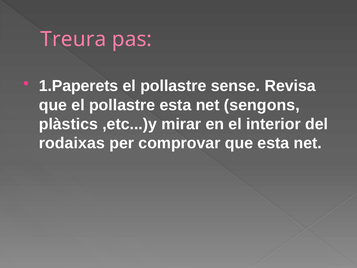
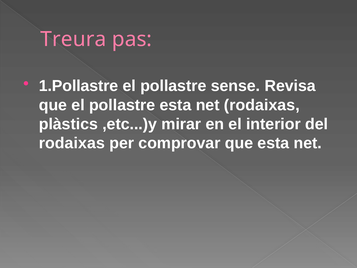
1.Paperets: 1.Paperets -> 1.Pollastre (79, 86)
net sengons: sengons -> rodaixas (262, 105)
